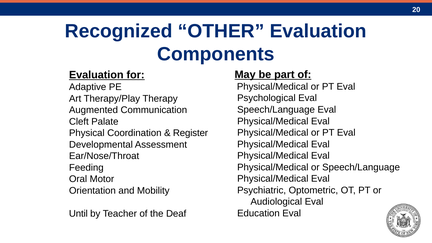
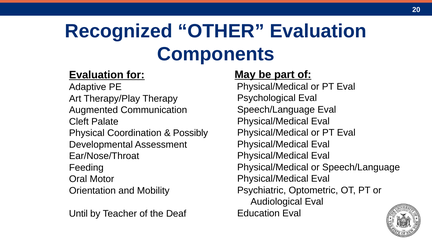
Register: Register -> Possibly (191, 133)
